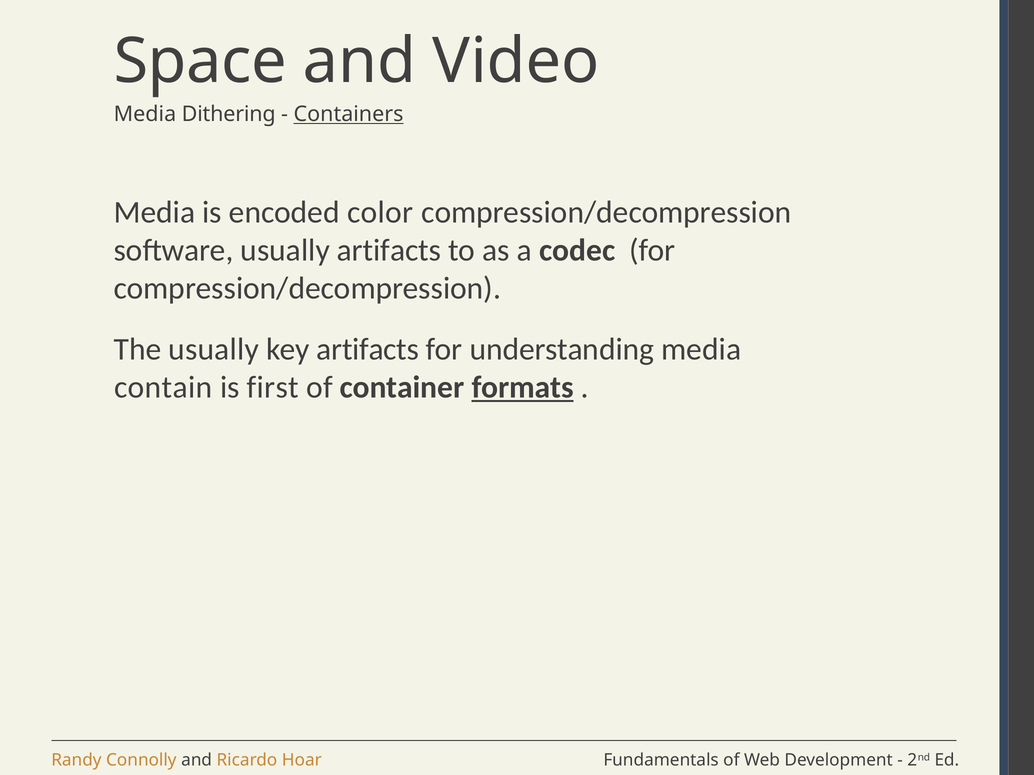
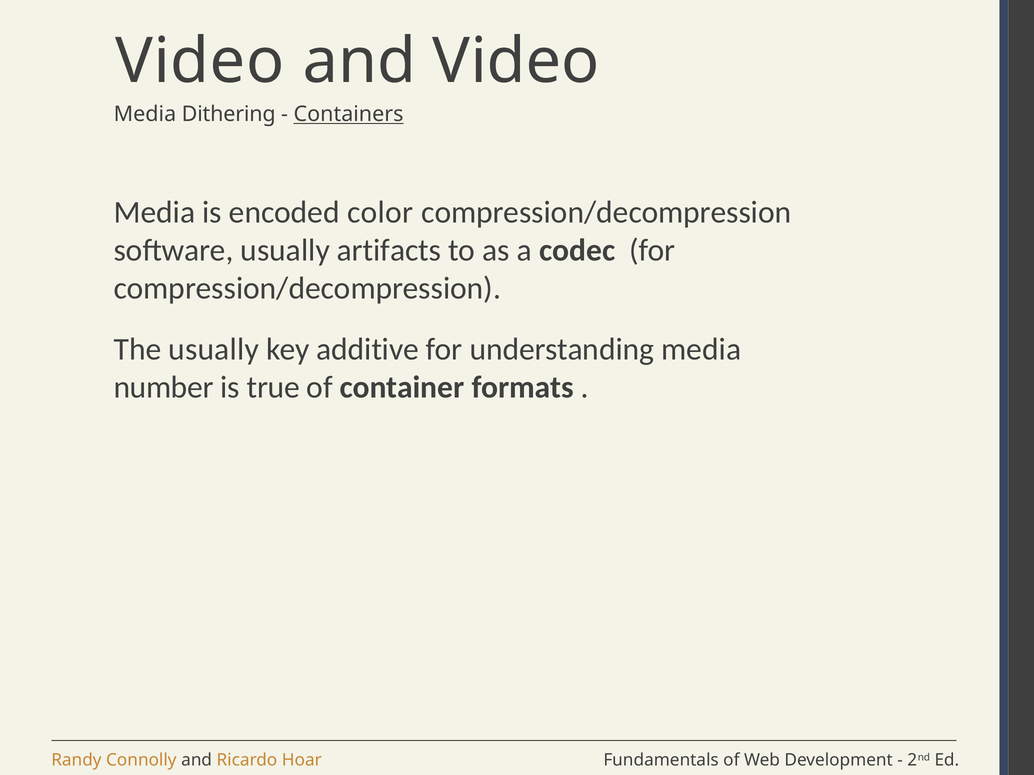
Space: Space -> Video (200, 61)
key artifacts: artifacts -> additive (368, 350)
contain: contain -> number (164, 388)
first: first -> true (273, 388)
formats underline: present -> none (523, 388)
